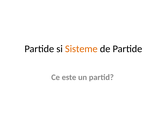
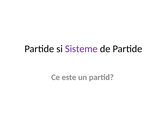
Sisteme colour: orange -> purple (81, 49)
